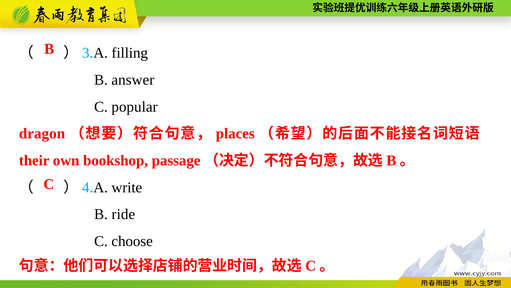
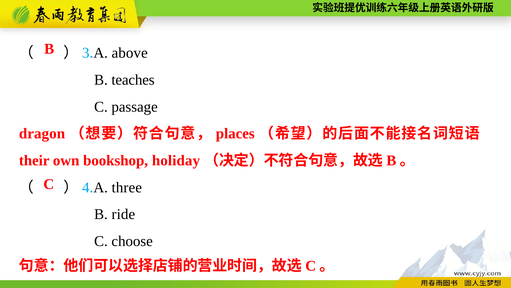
filling: filling -> above (130, 53)
answer: answer -> teaches (133, 80)
popular: popular -> passage (135, 107)
passage: passage -> holiday (176, 160)
write: write -> three (127, 187)
